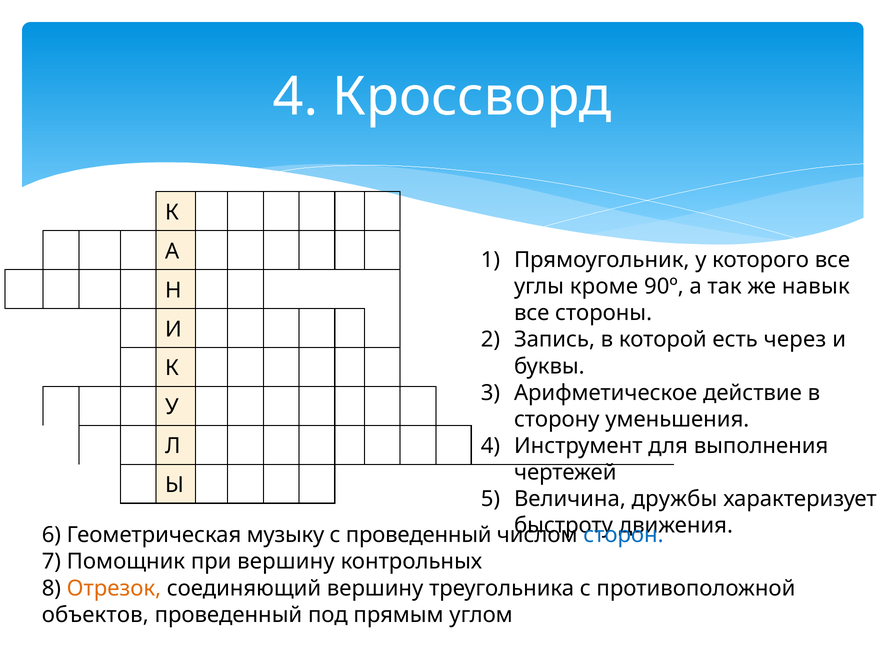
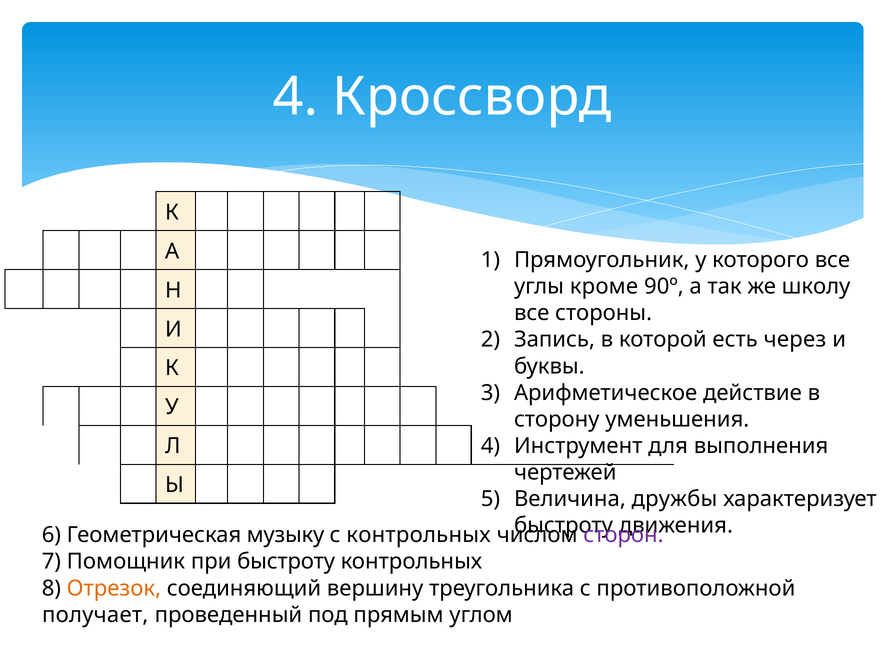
навык: навык -> школу (816, 287)
с проведенный: проведенный -> контрольных (419, 536)
сторон colour: blue -> purple (623, 536)
при вершину: вершину -> быстроту (286, 562)
объектов: объектов -> получает (95, 615)
